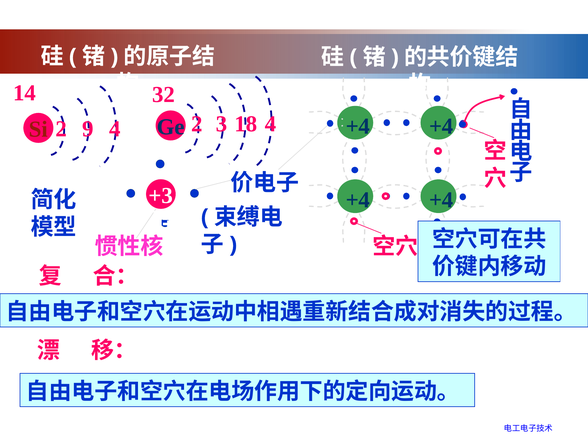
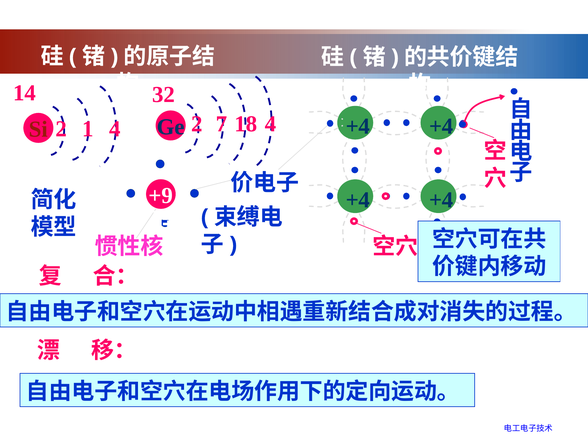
9: 9 -> 1 (88, 129)
3: 3 -> 7 (222, 124)
+3: +3 -> +9 (161, 196)
